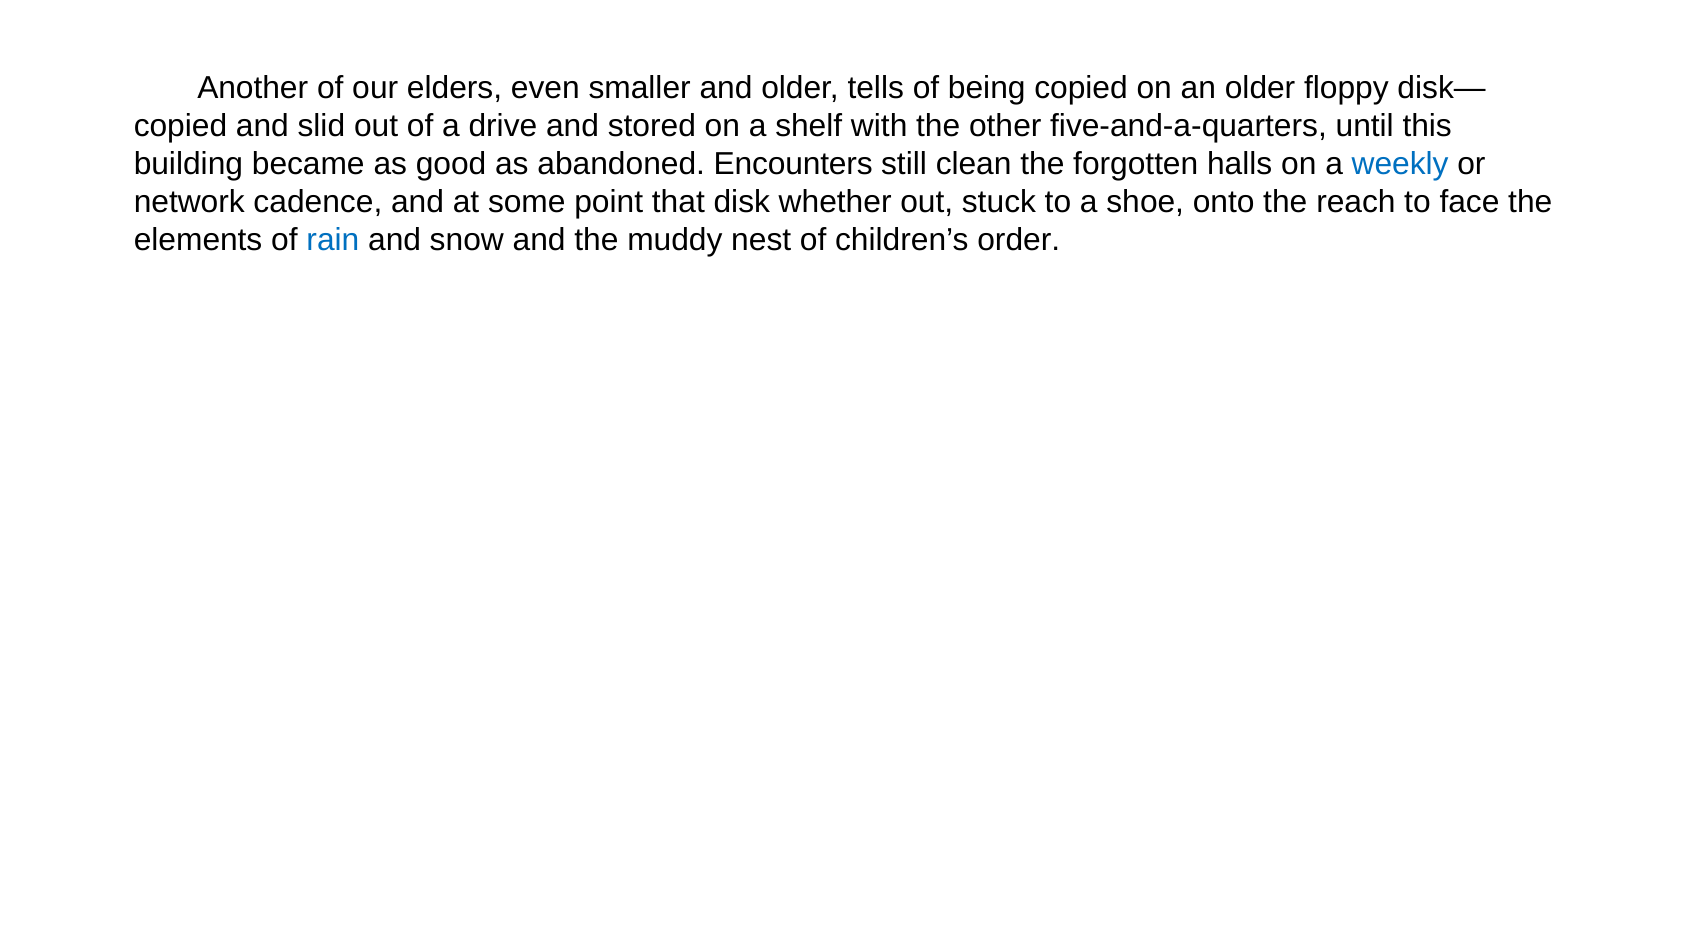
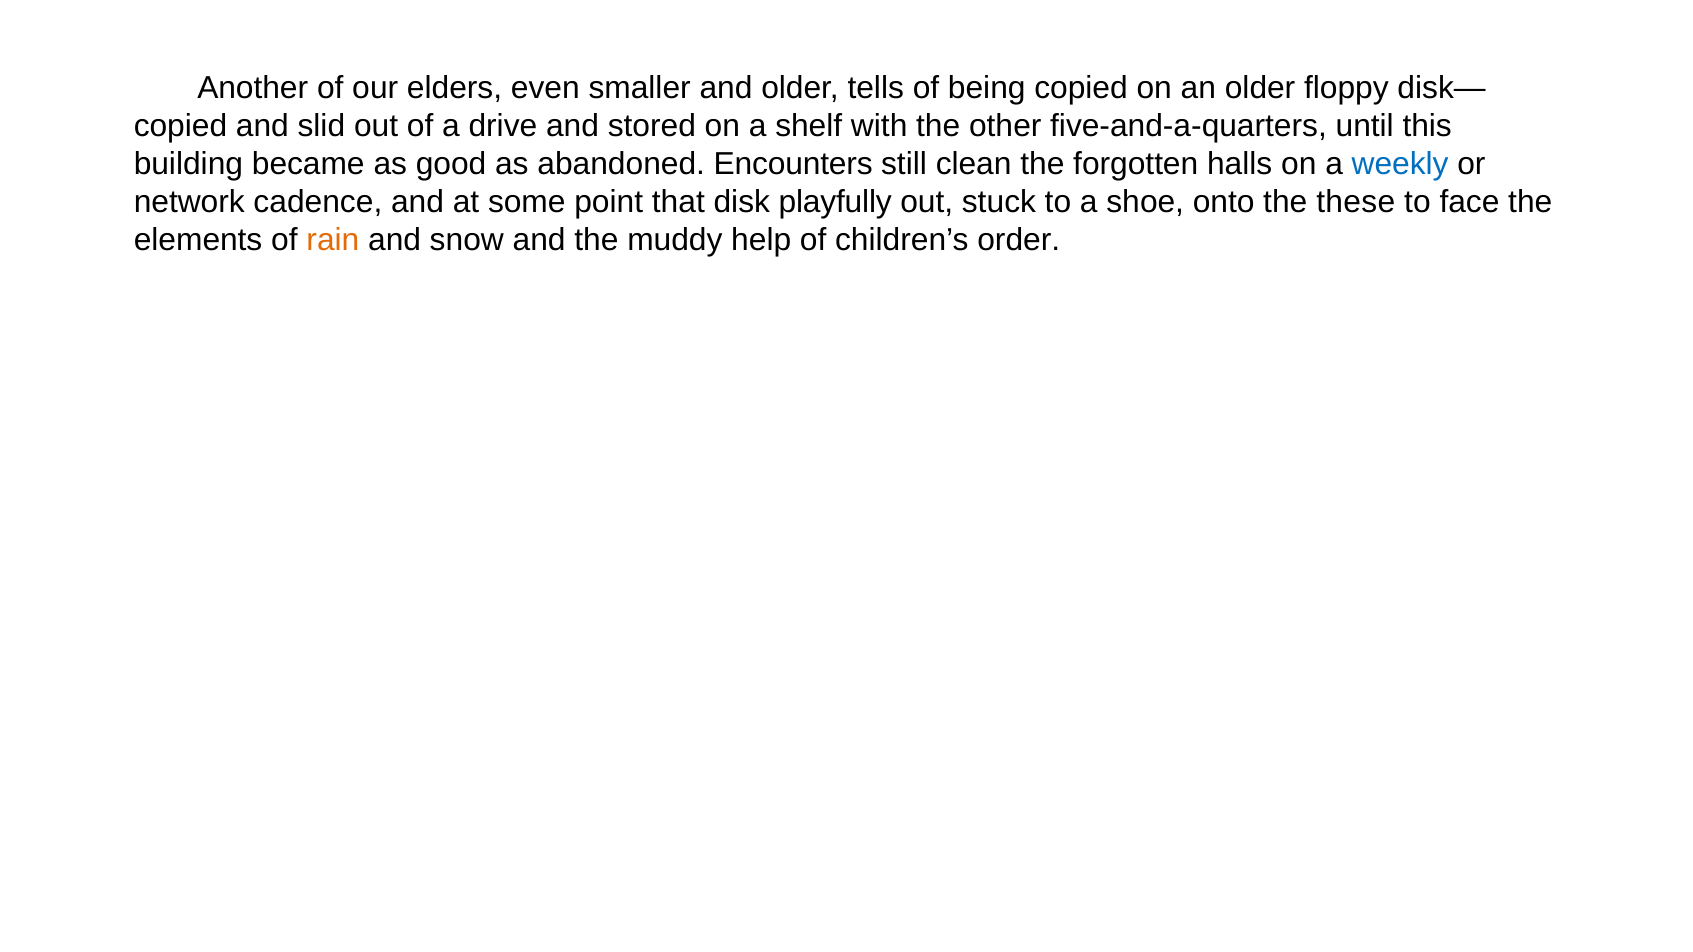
whether: whether -> playfully (835, 202)
reach: reach -> these (1356, 202)
rain colour: blue -> orange (333, 240)
nest: nest -> help (761, 240)
